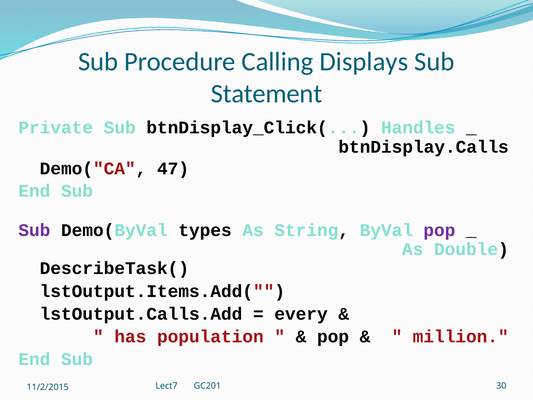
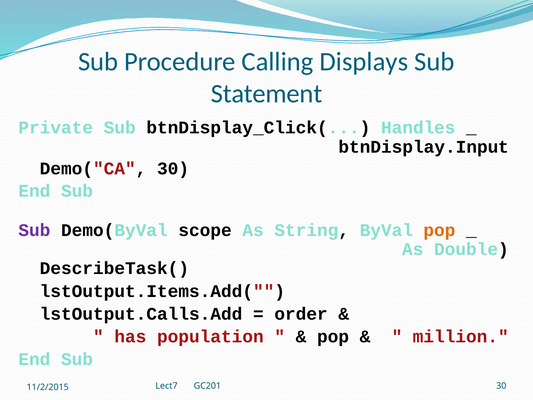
btnDisplay.Calls: btnDisplay.Calls -> btnDisplay.Input (424, 147)
Demo("CA 47: 47 -> 30 (173, 168)
types: types -> scope (205, 230)
pop colour: purple -> orange (440, 230)
every: every -> order (301, 314)
